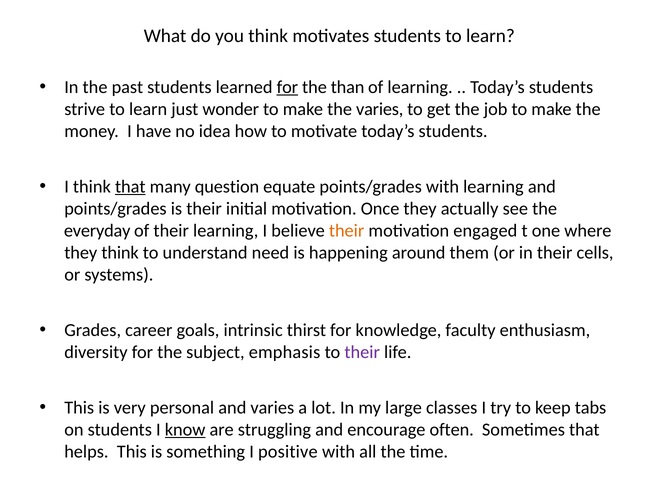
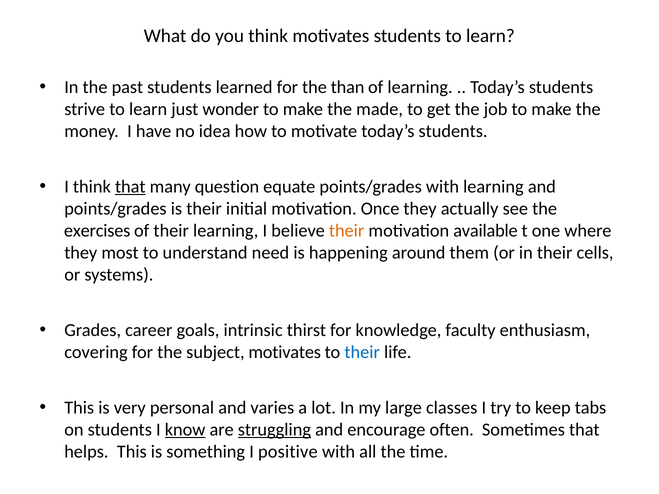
for underline: present -> none (287, 87)
the varies: varies -> made (380, 109)
everyday: everyday -> exercises (97, 231)
engaged: engaged -> available (485, 231)
they think: think -> most (120, 253)
diversity: diversity -> covering (96, 352)
subject emphasis: emphasis -> motivates (285, 352)
their colour: purple -> blue (362, 352)
struggling underline: none -> present (274, 430)
